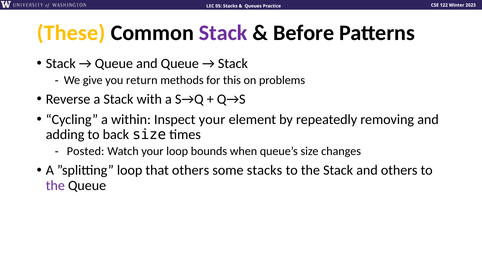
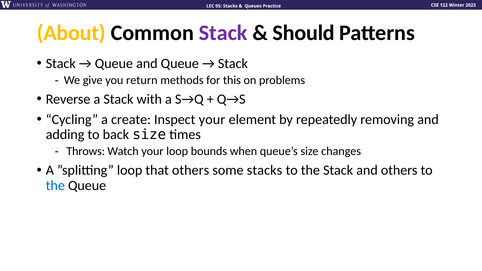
These: These -> About (71, 33)
Before: Before -> Should (304, 33)
within: within -> create (131, 119)
Posted: Posted -> Throws (86, 151)
the colour: purple -> blue (55, 186)
